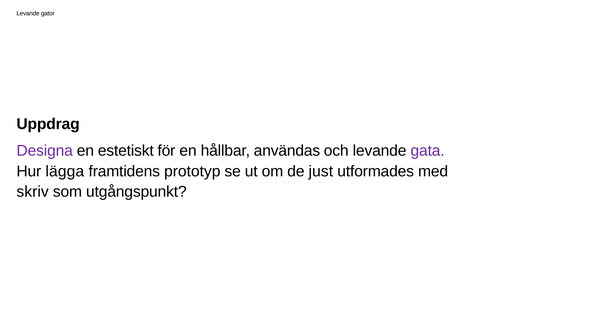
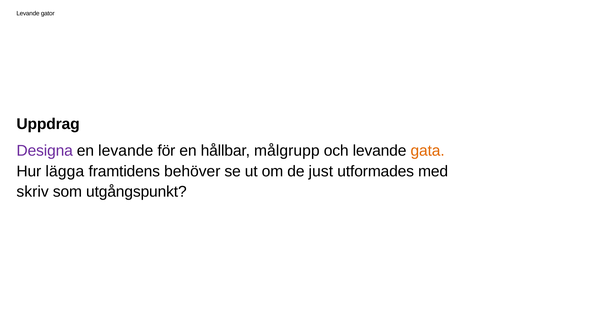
en estetiskt: estetiskt -> levande (126, 151)
användas: användas -> målgrupp (287, 151)
gata colour: purple -> orange (428, 151)
prototyp: prototyp -> behöver (192, 171)
